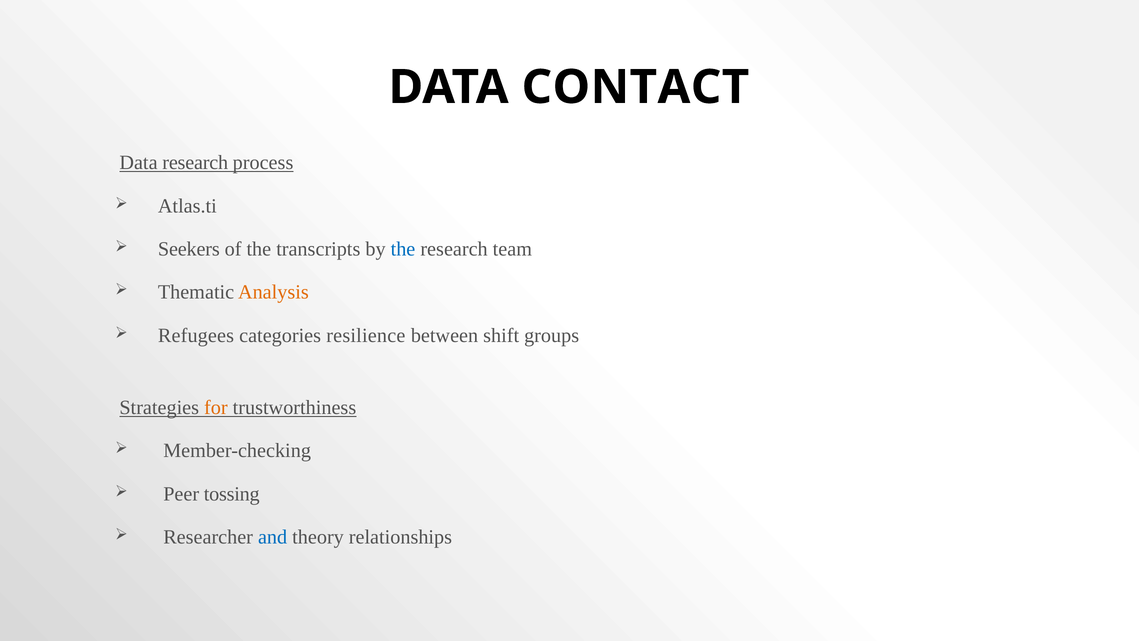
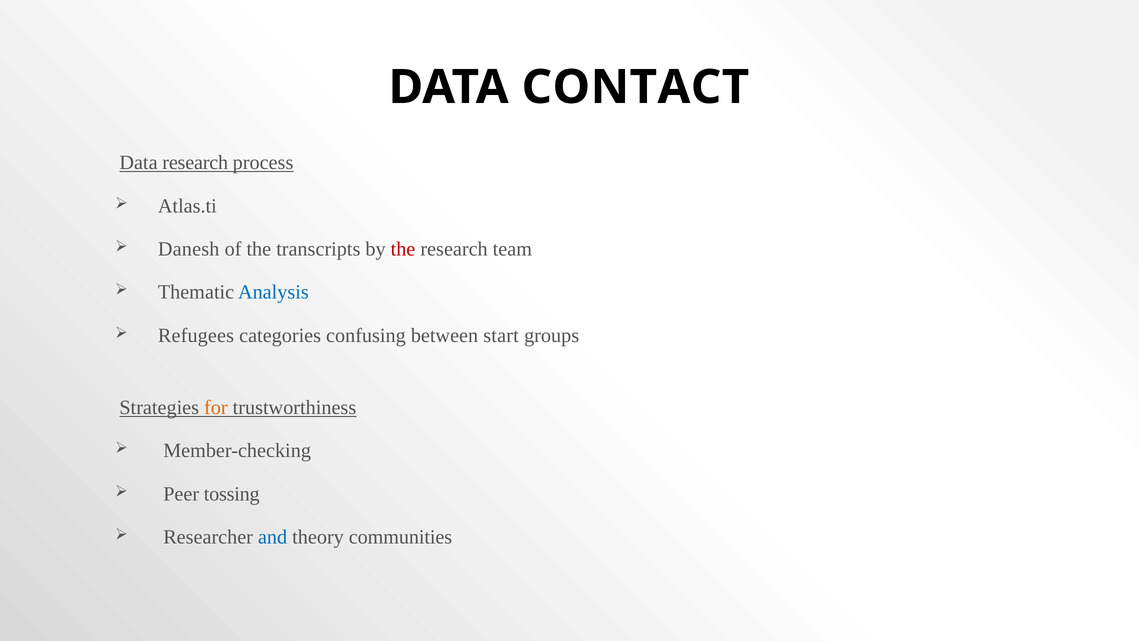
Seekers: Seekers -> Danesh (189, 249)
the colour: blue -> red (403, 249)
Analysis colour: orange -> blue (273, 292)
resilience: resilience -> confusing (366, 335)
shift: shift -> start (501, 335)
relationships: relationships -> communities (400, 537)
